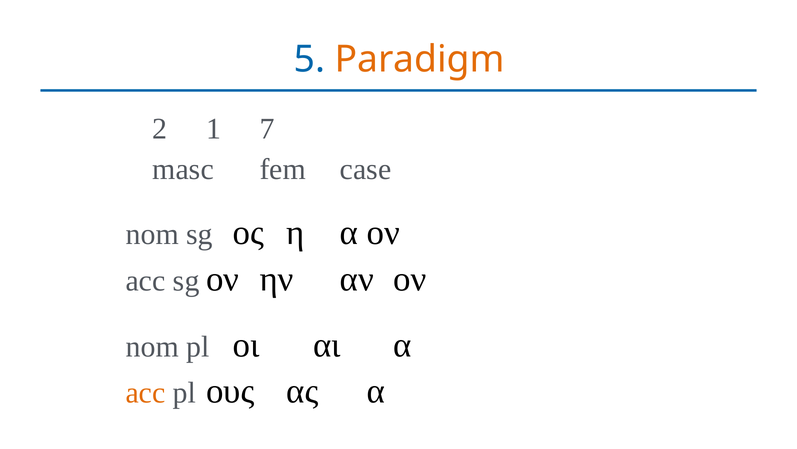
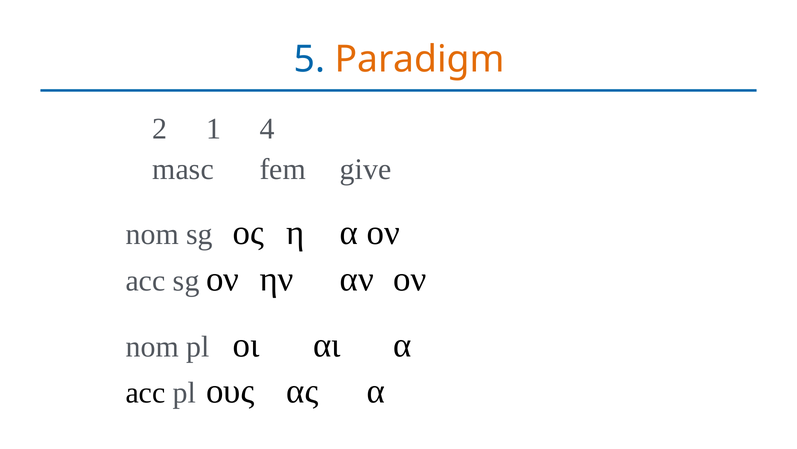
7: 7 -> 4 (267, 129)
case: case -> give (366, 169)
acc colour: orange -> black (146, 392)
